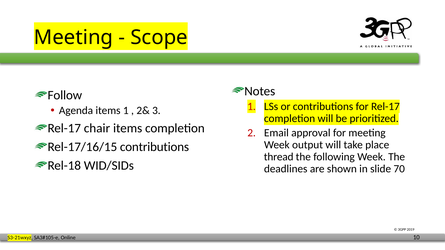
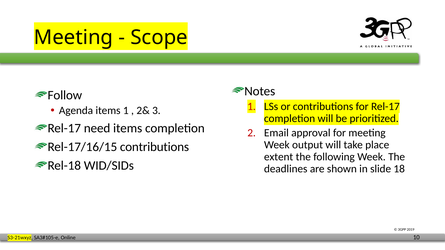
chair: chair -> need (97, 128)
thread: thread -> extent (279, 157)
70: 70 -> 18 (399, 169)
